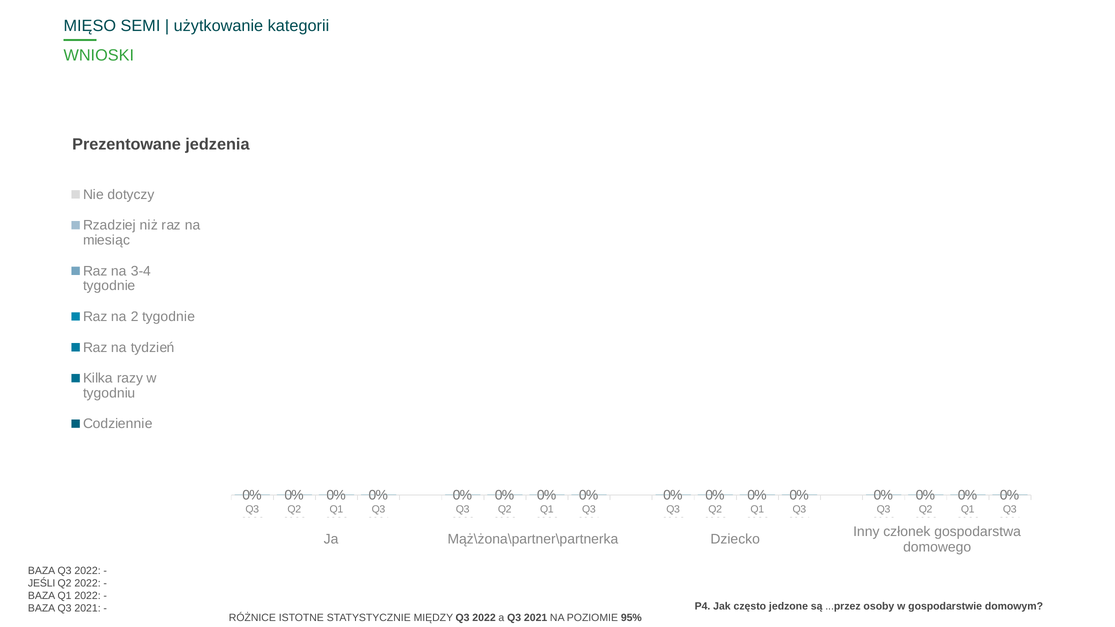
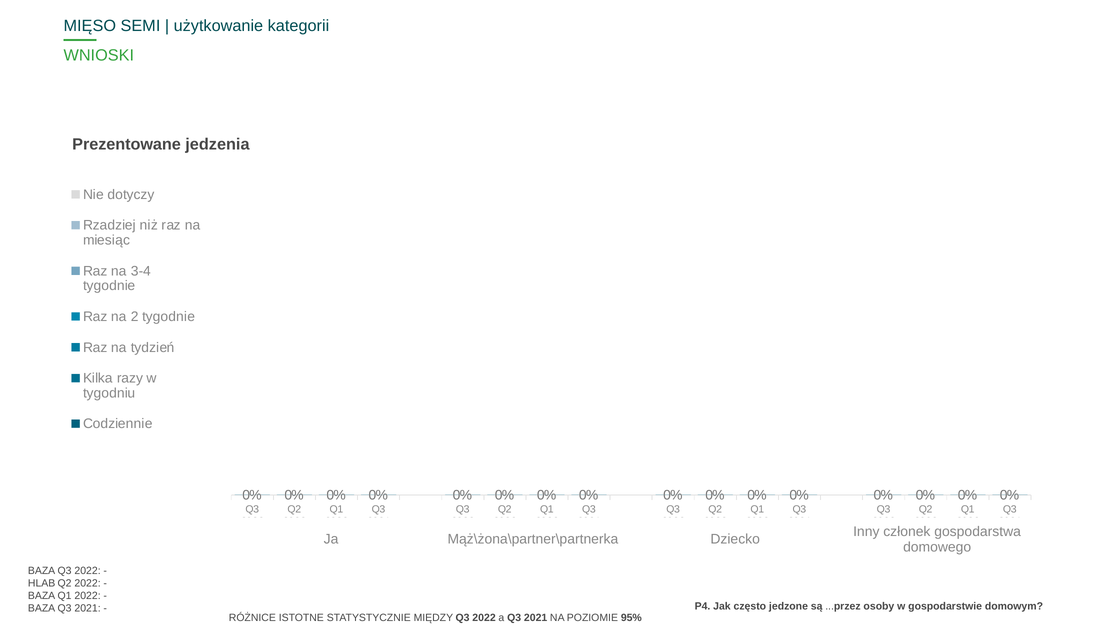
JEŚLI: JEŚLI -> HLAB (42, 583)
